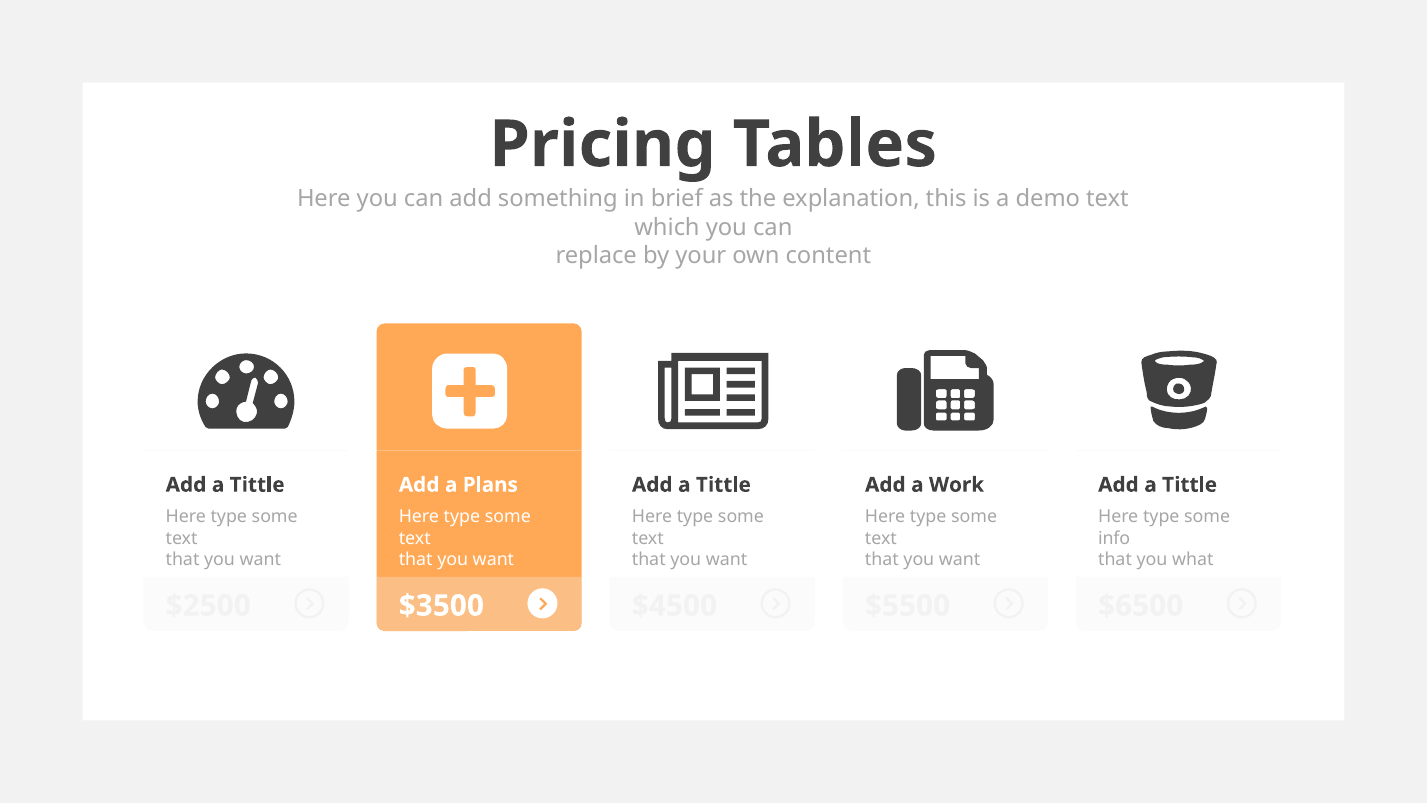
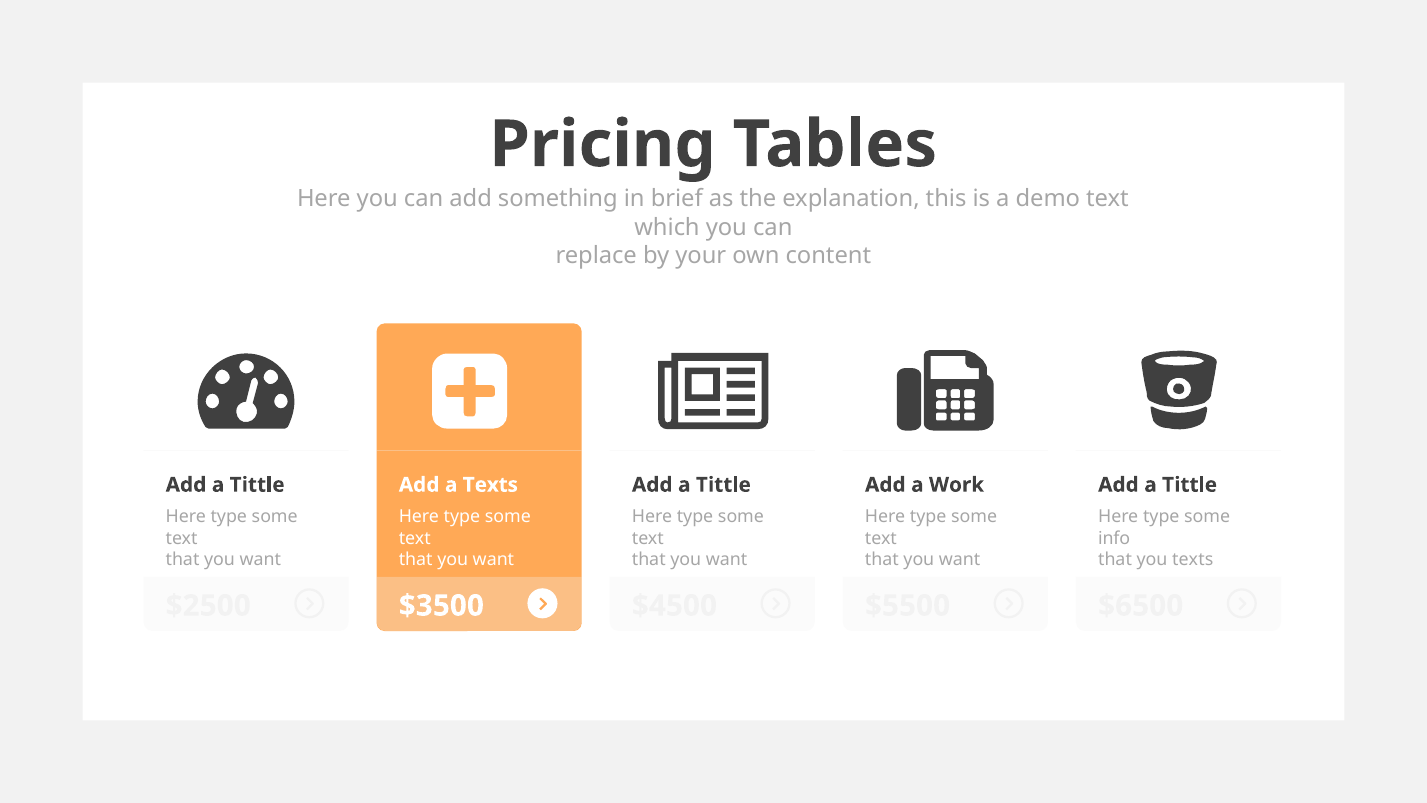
a Plans: Plans -> Texts (490, 485)
you what: what -> texts (1193, 559)
